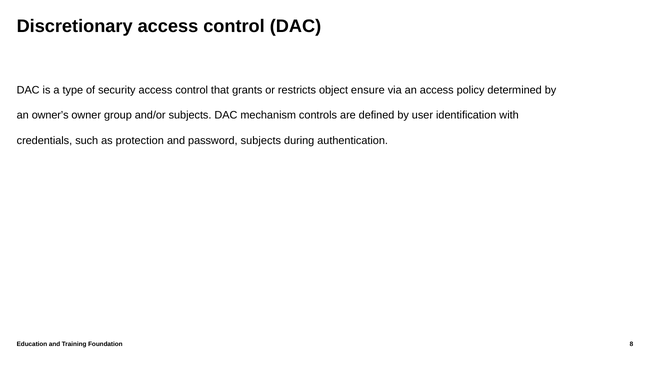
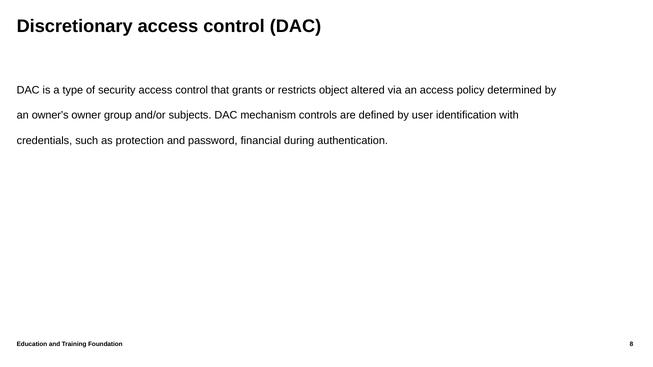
ensure: ensure -> altered (368, 90)
password subjects: subjects -> financial (261, 141)
